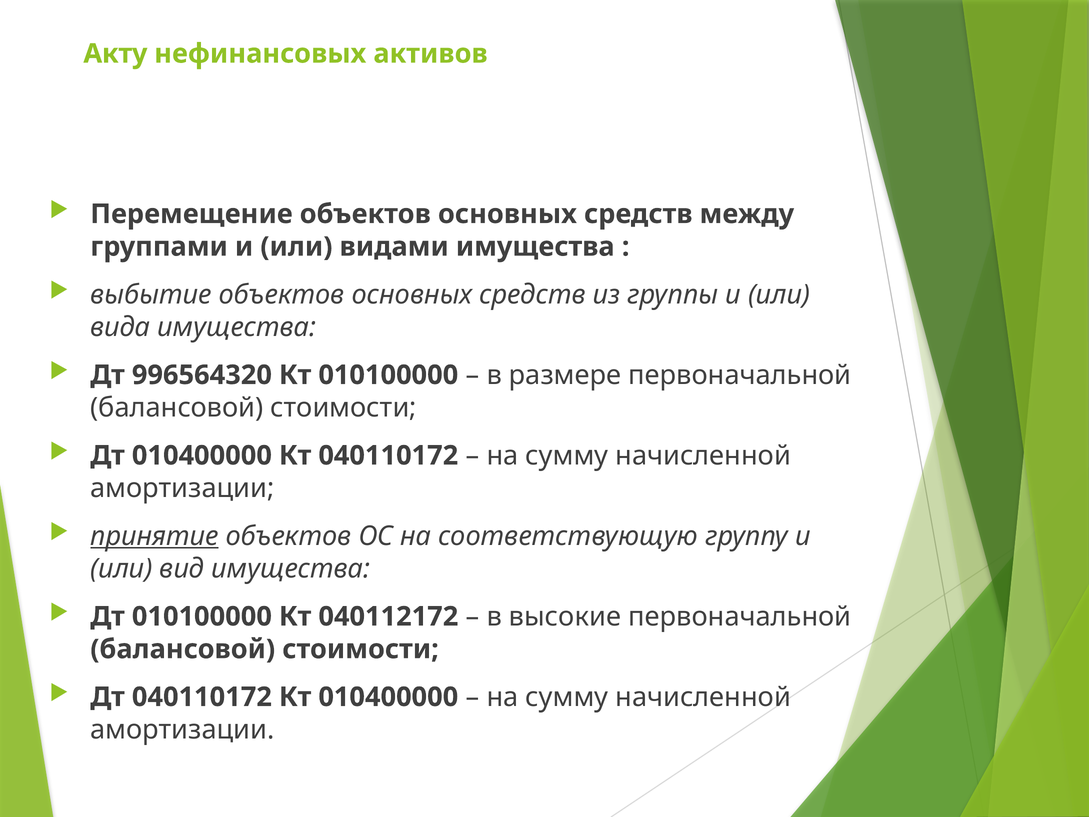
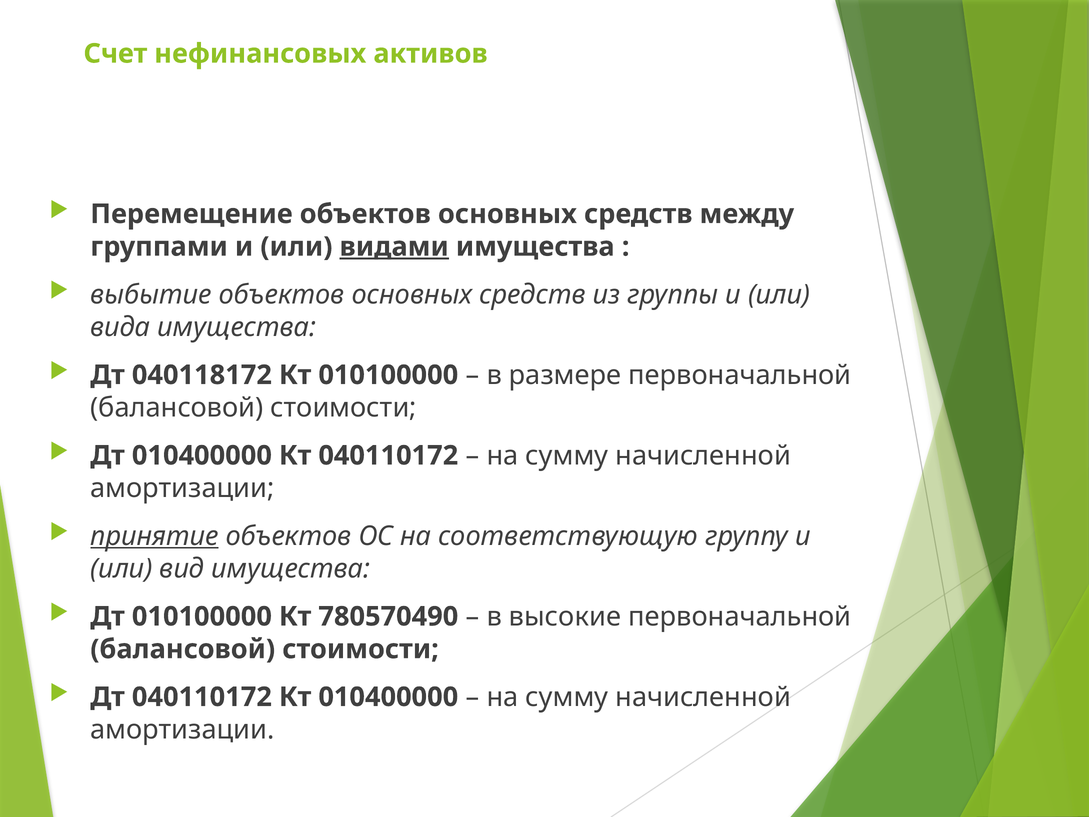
Акту: Акту -> Счет (115, 54)
видами underline: none -> present (394, 247)
996564320: 996564320 -> 040118172 (202, 375)
040112172: 040112172 -> 780570490 (388, 616)
